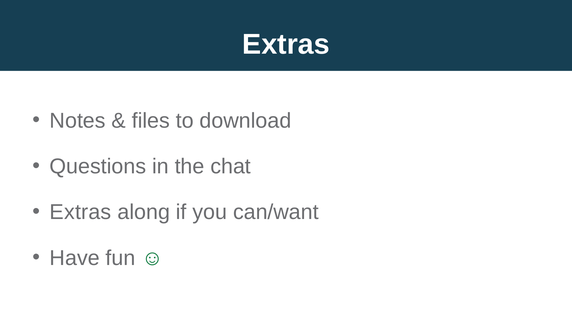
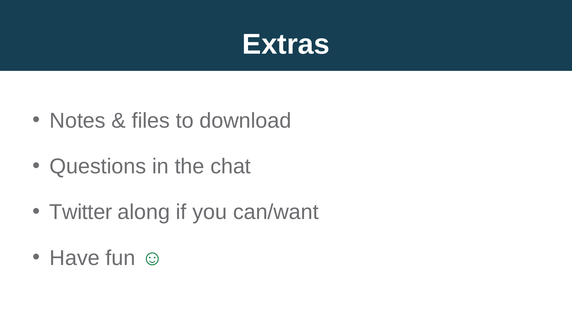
Extras: Extras -> Twitter (81, 212)
